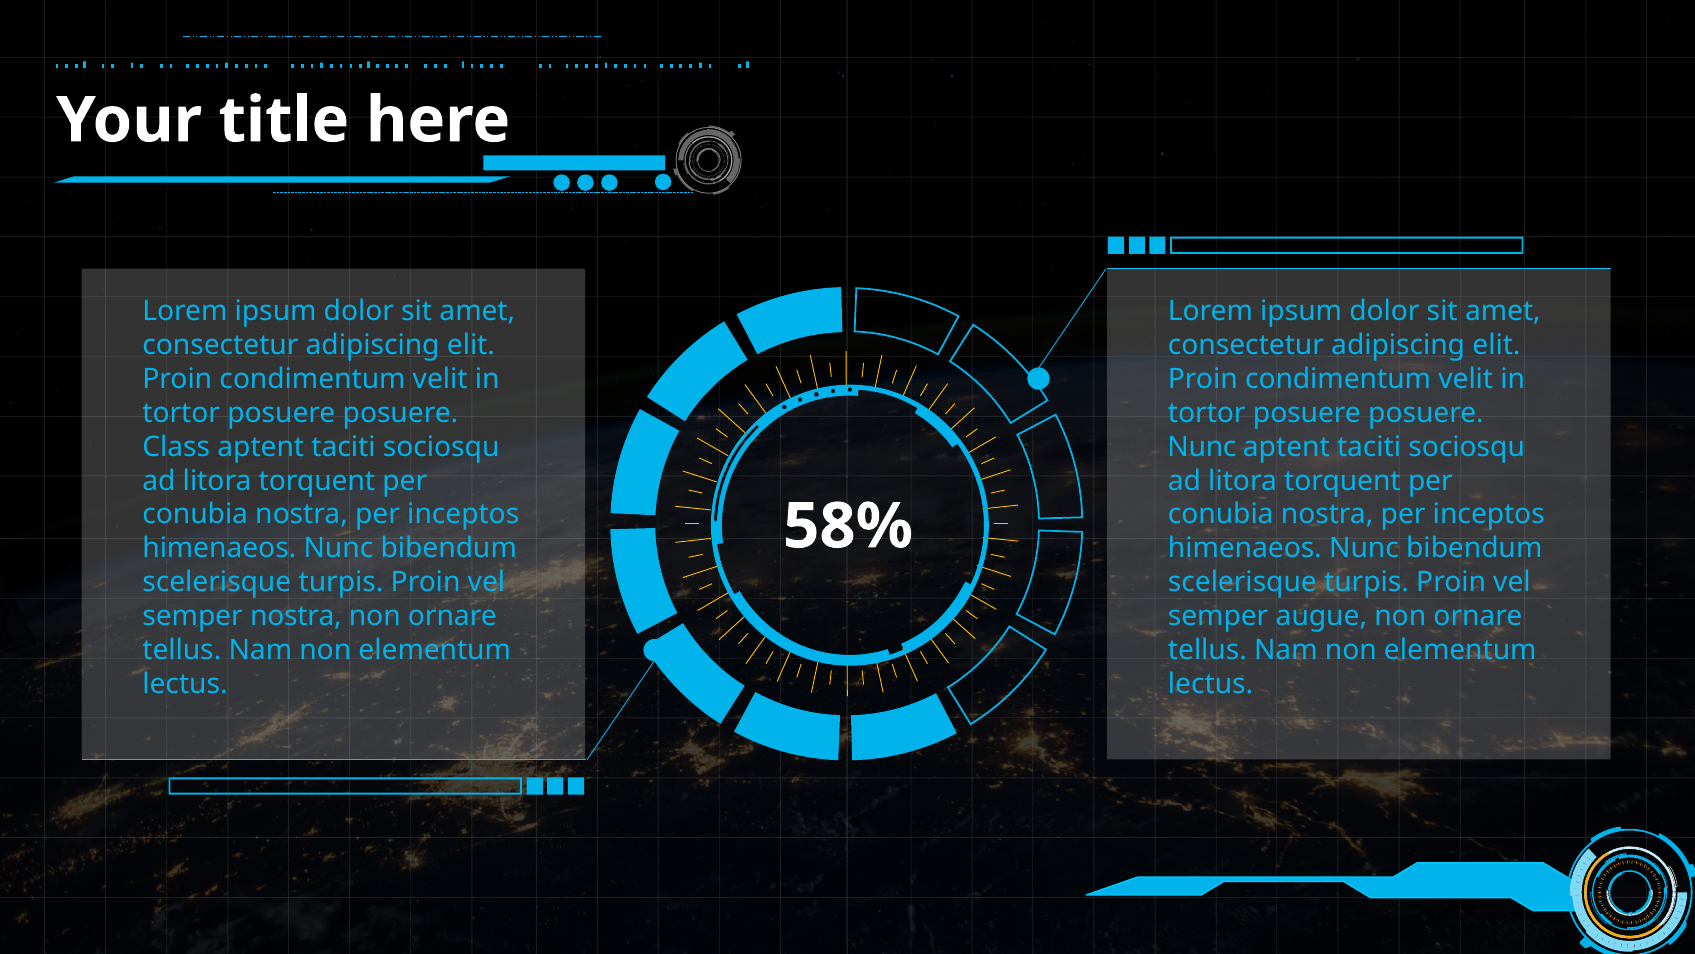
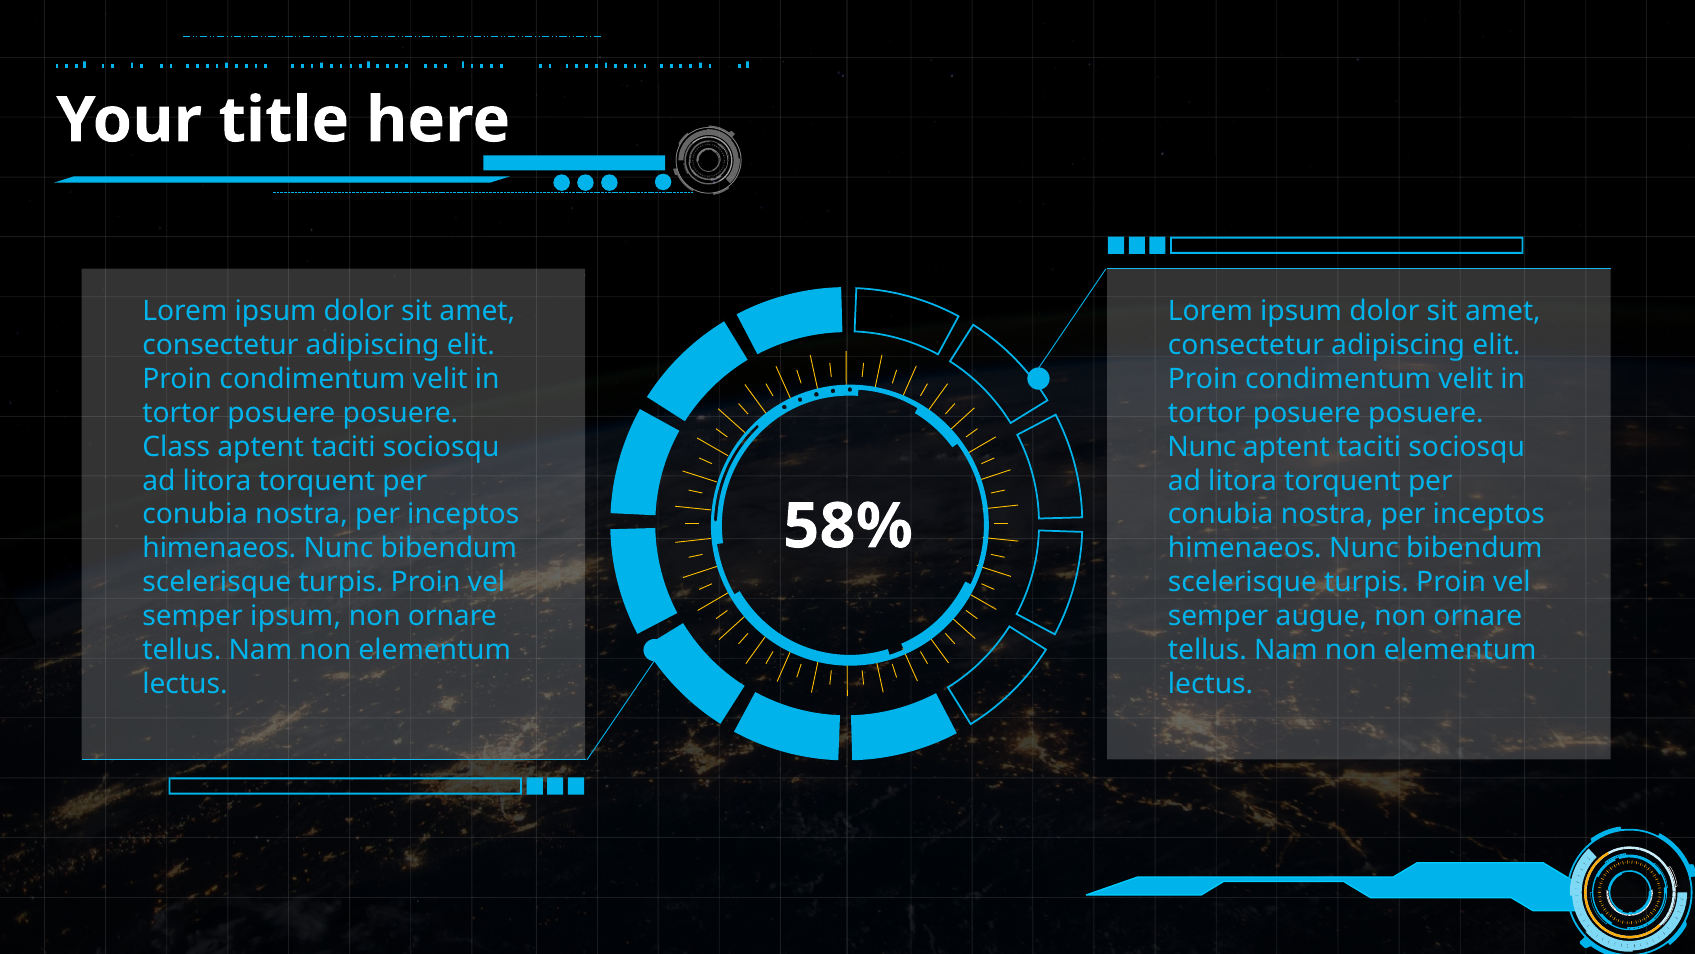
semper nostra: nostra -> ipsum (296, 616)
